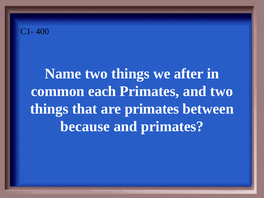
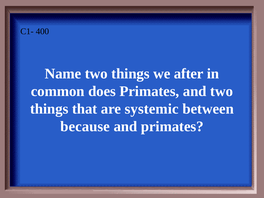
each: each -> does (102, 91)
are primates: primates -> systemic (152, 109)
